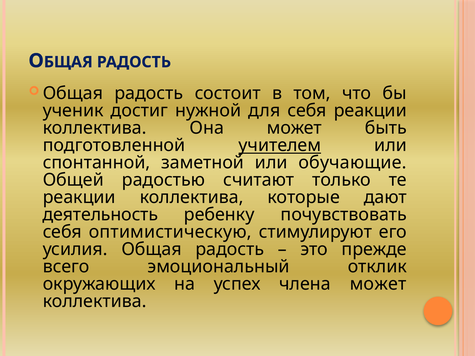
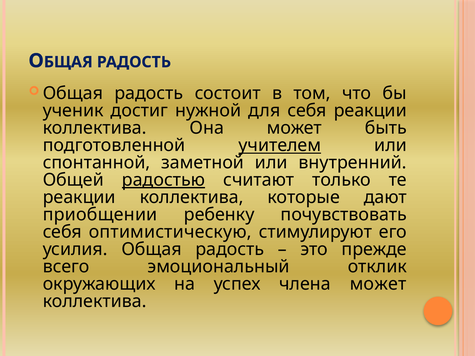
обучающие: обучающие -> внутренний (353, 163)
радостью underline: none -> present (163, 180)
деятельность: деятельность -> приобщении (100, 215)
